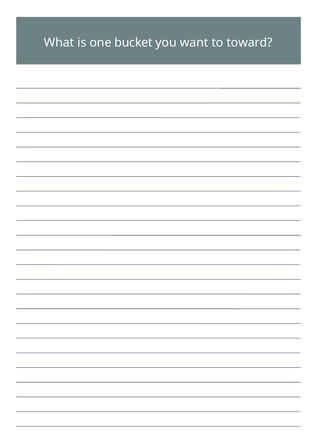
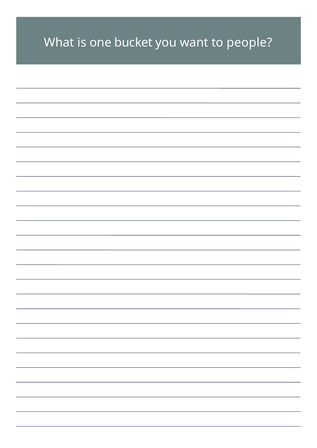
toward: toward -> people (249, 43)
